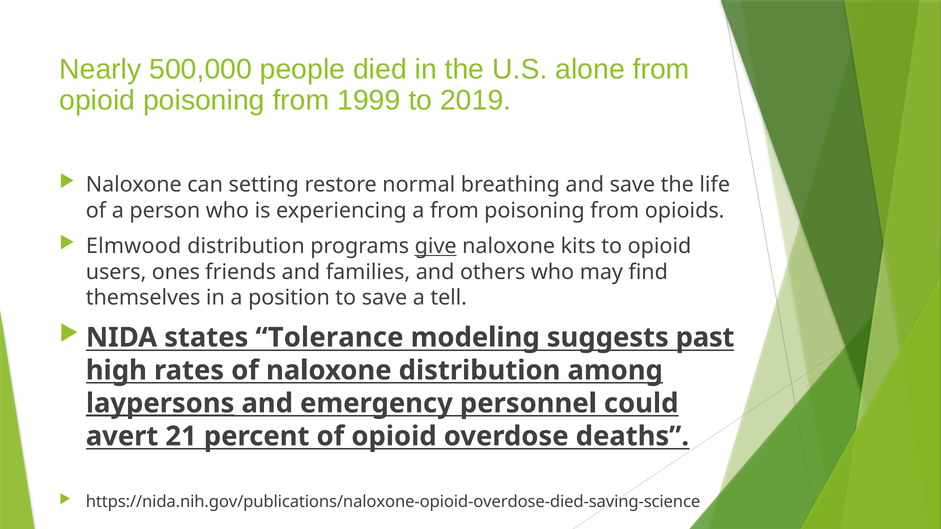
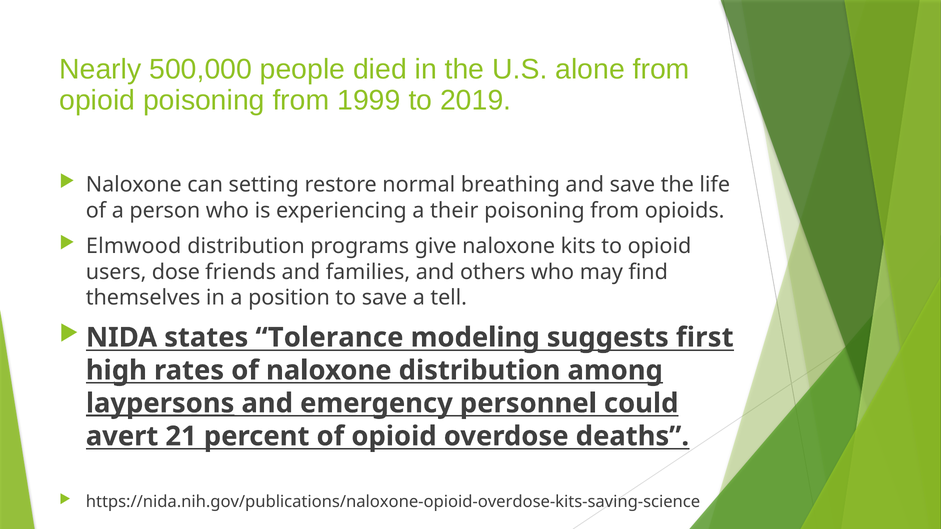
a from: from -> their (454, 211)
give underline: present -> none (436, 246)
ones: ones -> dose (176, 272)
past: past -> first (705, 338)
https://nida.nih.gov/publications/naloxone-opioid-overdose-died-saving-science: https://nida.nih.gov/publications/naloxone-opioid-overdose-died-saving-science -> https://nida.nih.gov/publications/naloxone-opioid-overdose-kits-saving-science (393, 502)
